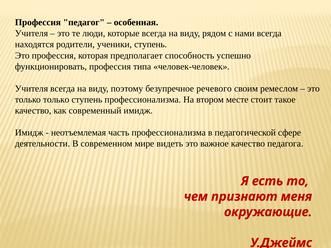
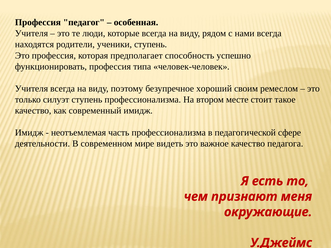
речевого: речевого -> хороший (214, 89)
только только: только -> силуэт (56, 100)
